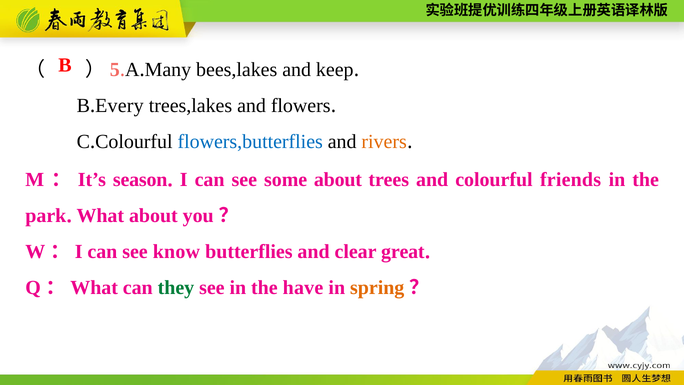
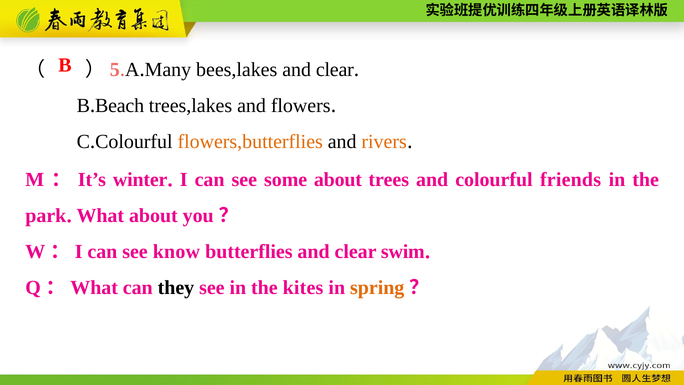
bees,lakes and keep: keep -> clear (335, 70)
Every: Every -> Beach (120, 106)
flowers,butterflies colour: blue -> orange (250, 142)
season: season -> winter (140, 180)
great: great -> swim (403, 252)
they colour: green -> black (176, 288)
have: have -> kites (303, 288)
